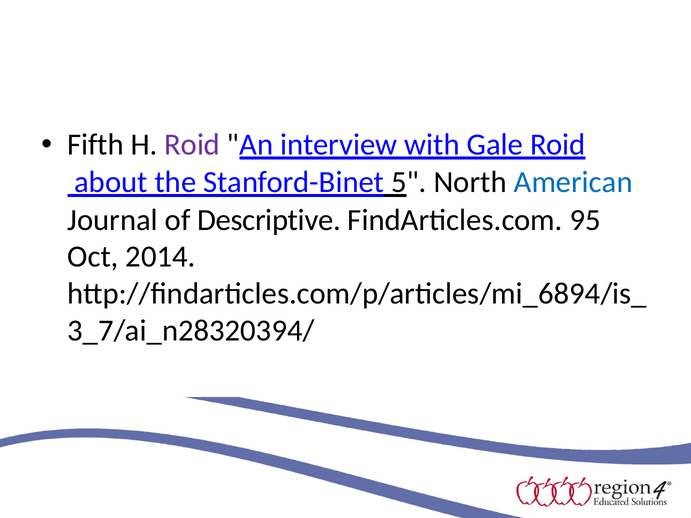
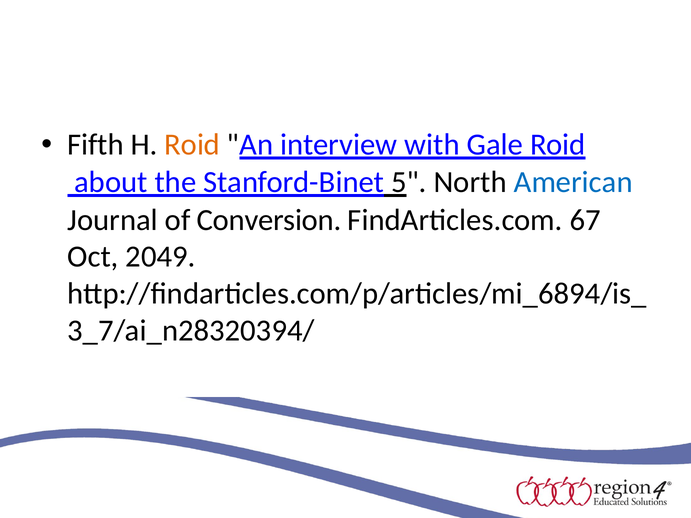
Roid colour: purple -> orange (192, 145)
Descriptive: Descriptive -> Conversion (269, 220)
95: 95 -> 67 (585, 220)
2014: 2014 -> 2049 (160, 257)
